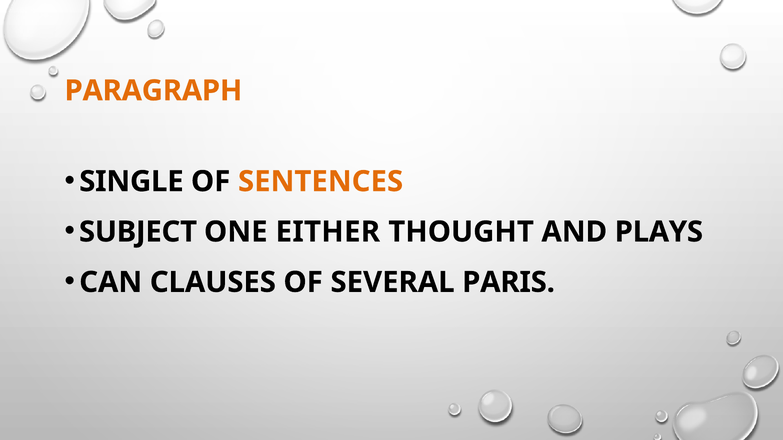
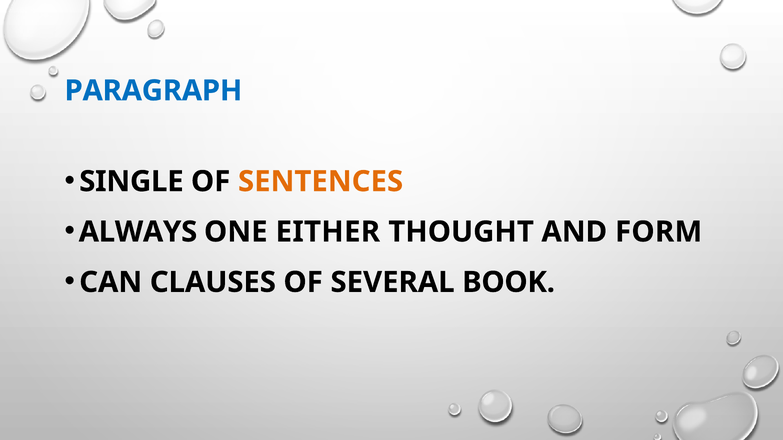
PARAGRAPH colour: orange -> blue (153, 91)
SUBJECT: SUBJECT -> ALWAYS (138, 232)
PLAYS: PLAYS -> FORM (659, 232)
PARIS: PARIS -> BOOK (509, 282)
